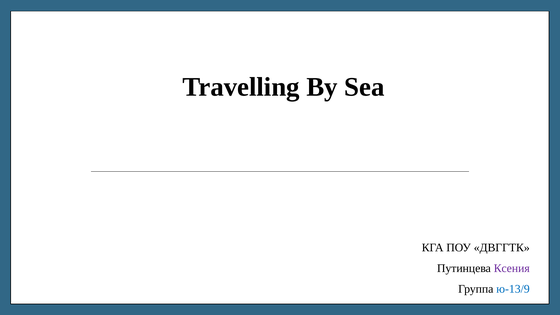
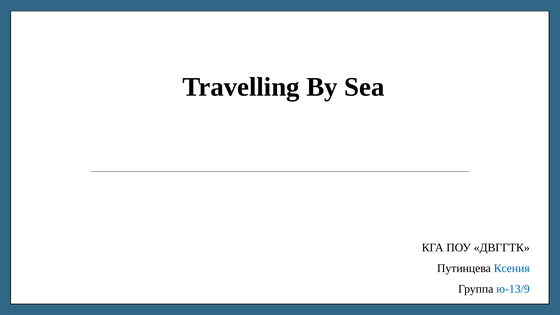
Ксения colour: purple -> blue (512, 268)
